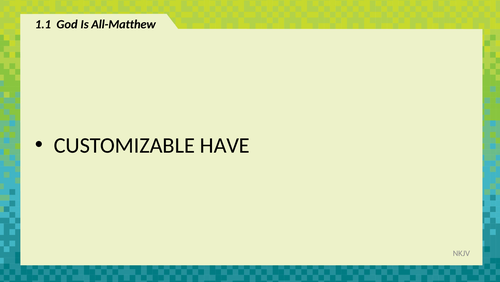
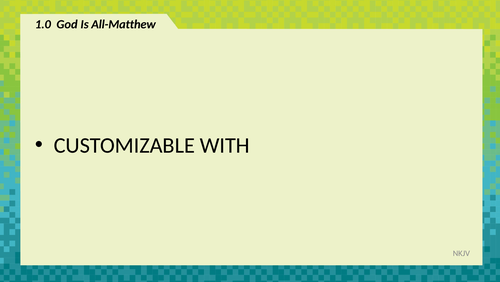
1.1: 1.1 -> 1.0 (43, 24)
HAVE: HAVE -> WITH (225, 145)
